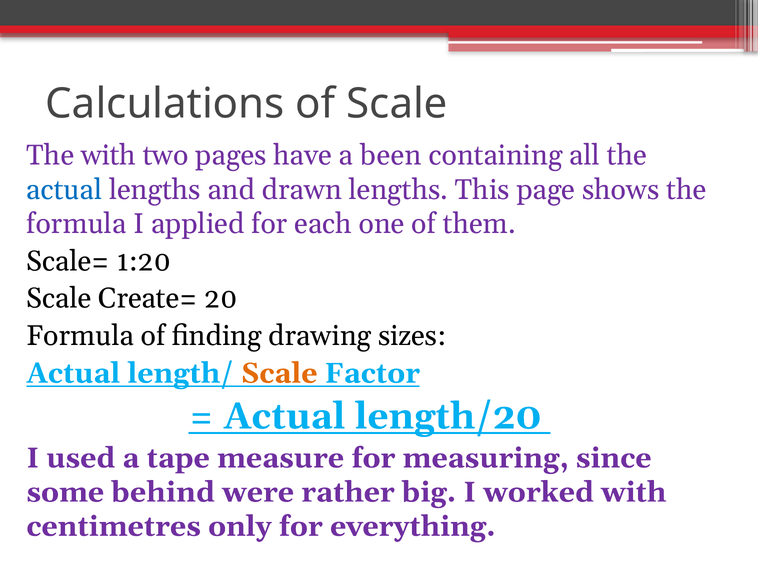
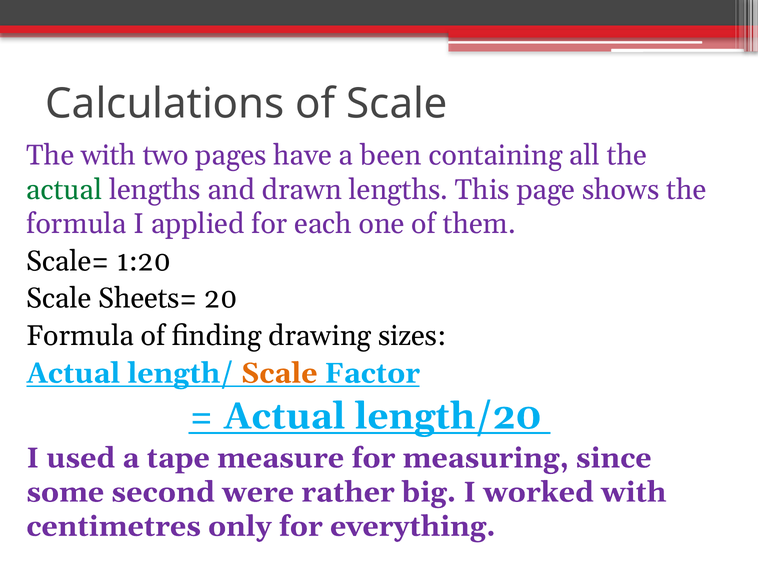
actual colour: blue -> green (64, 190)
Create=: Create= -> Sheets= (148, 298)
behind: behind -> second (163, 492)
